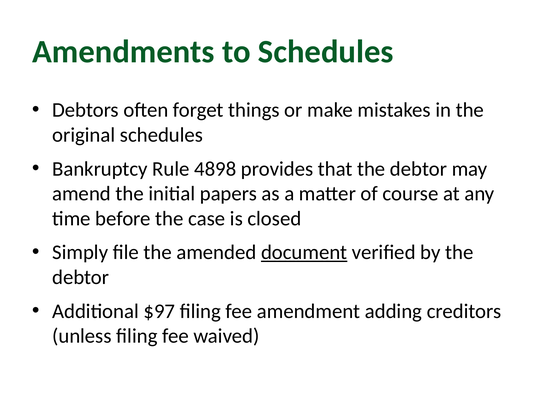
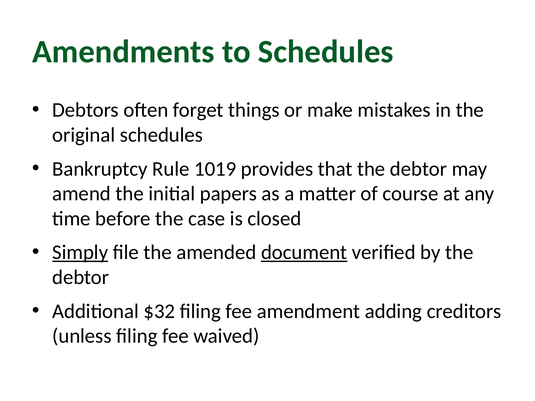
4898: 4898 -> 1019 (215, 169)
Simply underline: none -> present (80, 253)
$97: $97 -> $32 (159, 311)
